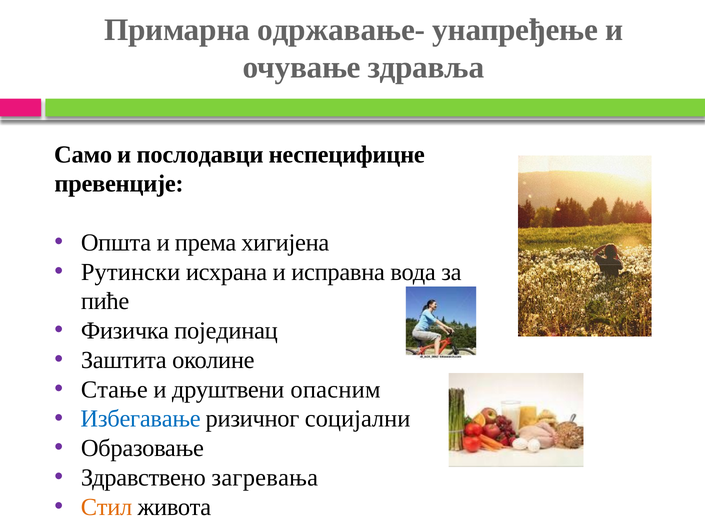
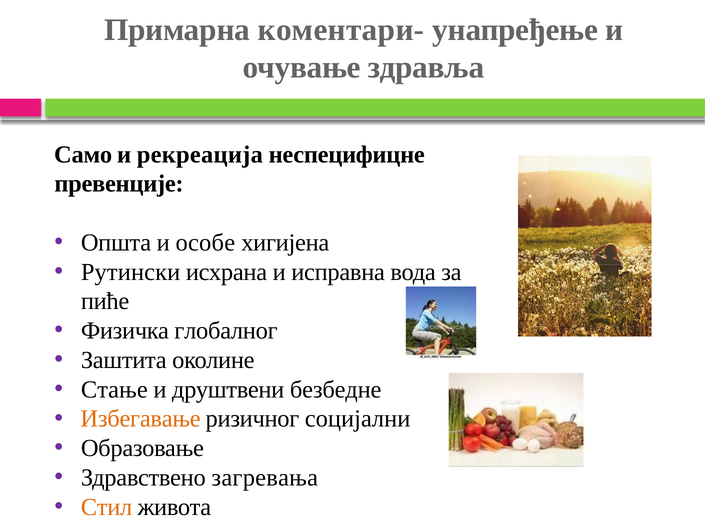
одржавање-: одржавање- -> коментари- (341, 30)
послодавци: послодавци -> рекреација (200, 154)
према: према -> особе (205, 242)
појединац: појединац -> глобалног (226, 331)
опасним: опасним -> безбедне (336, 389)
Избегавање colour: blue -> orange (141, 419)
